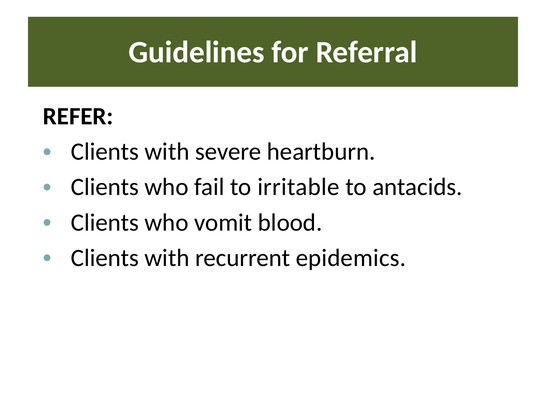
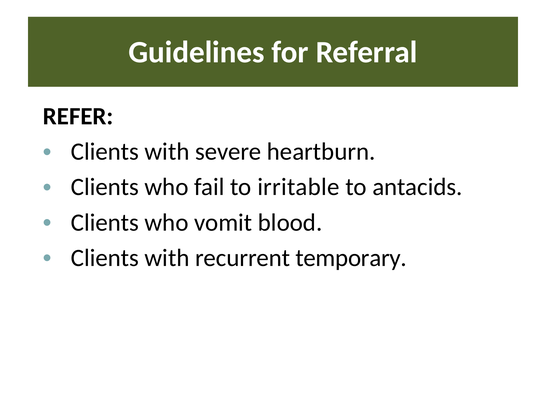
epidemics: epidemics -> temporary (351, 258)
